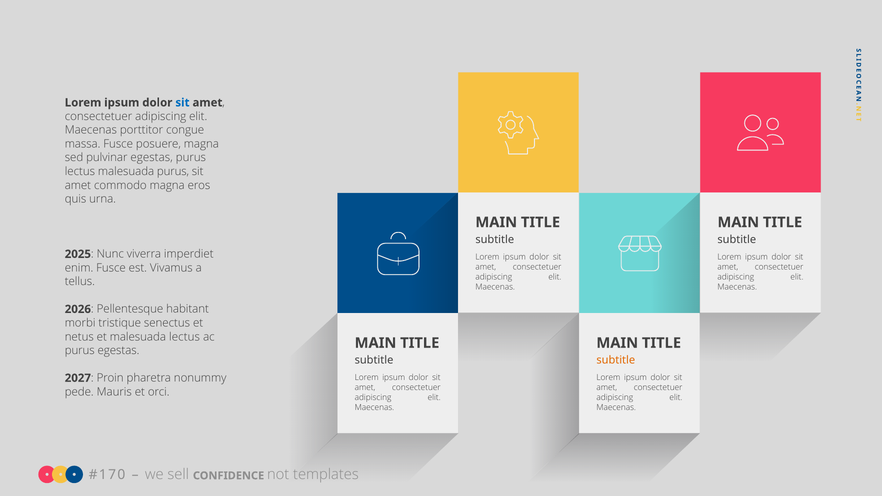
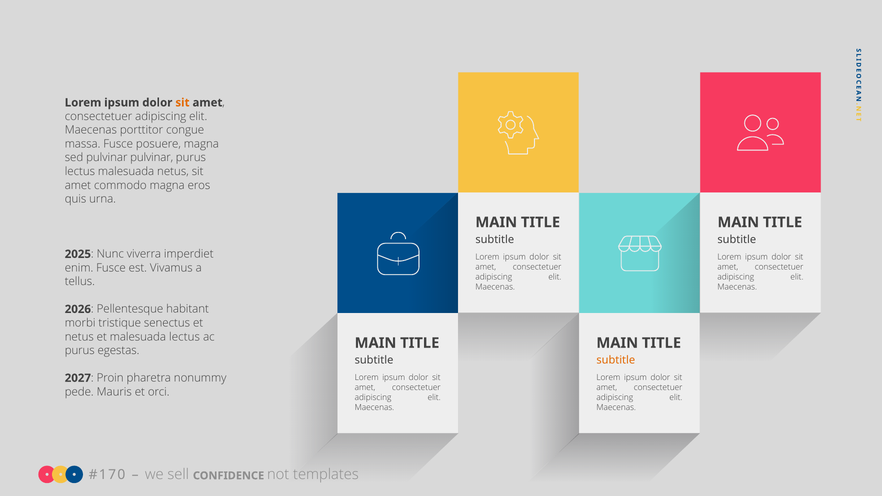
sit colour: blue -> orange (182, 103)
pulvinar egestas: egestas -> pulvinar (152, 158)
malesuada purus: purus -> netus (173, 172)
